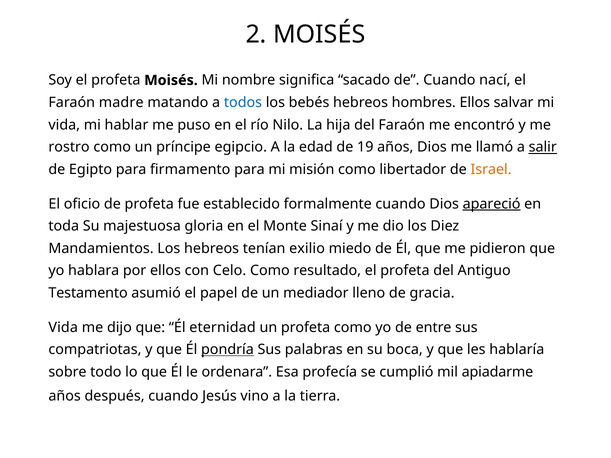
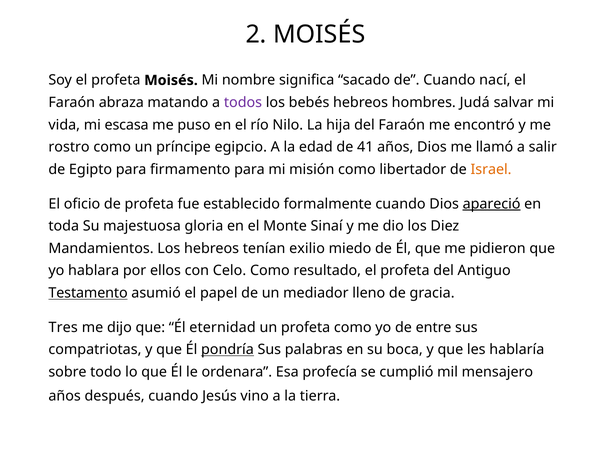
madre: madre -> abraza (121, 103)
todos colour: blue -> purple (243, 103)
hombres Ellos: Ellos -> Judá (475, 103)
hablar: hablar -> escasa (127, 125)
19: 19 -> 41 (365, 147)
salir underline: present -> none (543, 147)
Testamento underline: none -> present (88, 293)
Vida: Vida -> Tres (63, 327)
apiadarme: apiadarme -> mensajero (497, 372)
